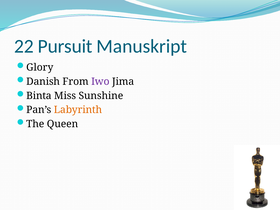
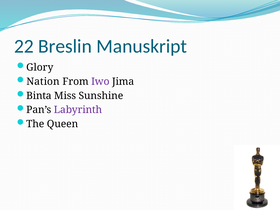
Pursuit: Pursuit -> Breslin (65, 46)
Danish: Danish -> Nation (43, 82)
Labyrinth colour: orange -> purple (78, 110)
